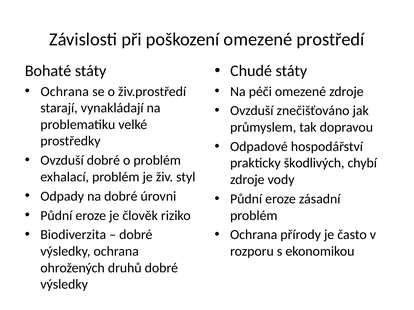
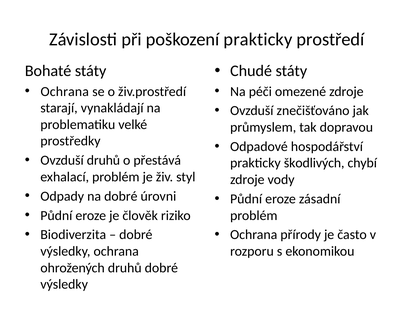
poškození omezené: omezené -> prakticky (258, 40)
Ovzduší dobré: dobré -> druhů (103, 161)
o problém: problém -> přestává (157, 161)
